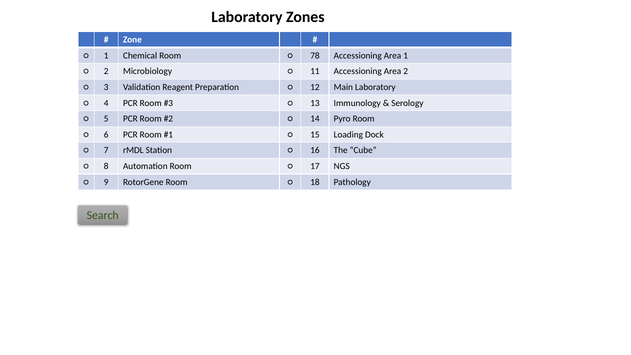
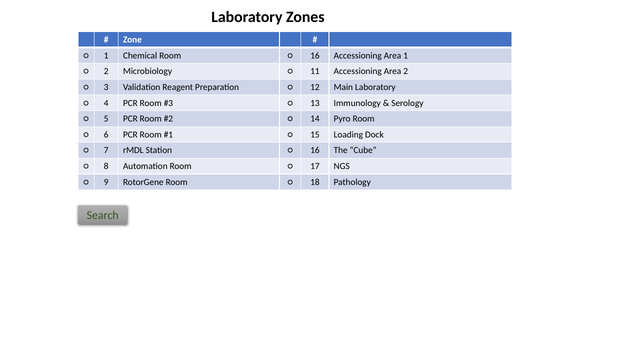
78: 78 -> 16 (315, 56)
